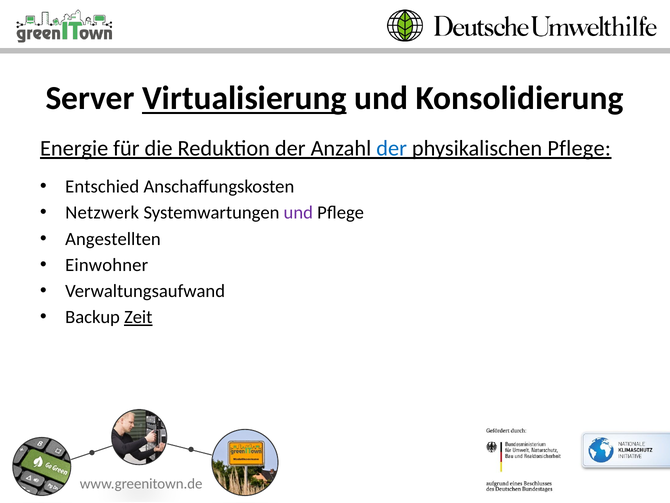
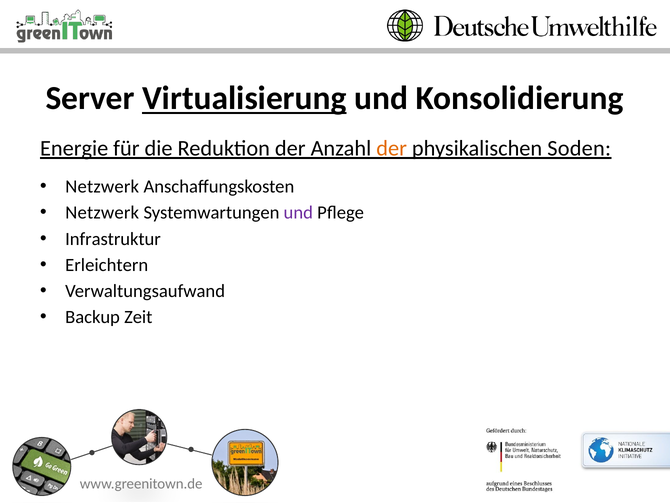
der colour: blue -> orange (392, 148)
physikalischen Pflege: Pflege -> Soden (579, 148)
Entschied: Entschied -> Netzwerk (102, 187)
Angestellten: Angestellten -> Infrastruktur (113, 239)
Einwohner: Einwohner -> Erleichtern (107, 265)
Zeit underline: present -> none (138, 317)
